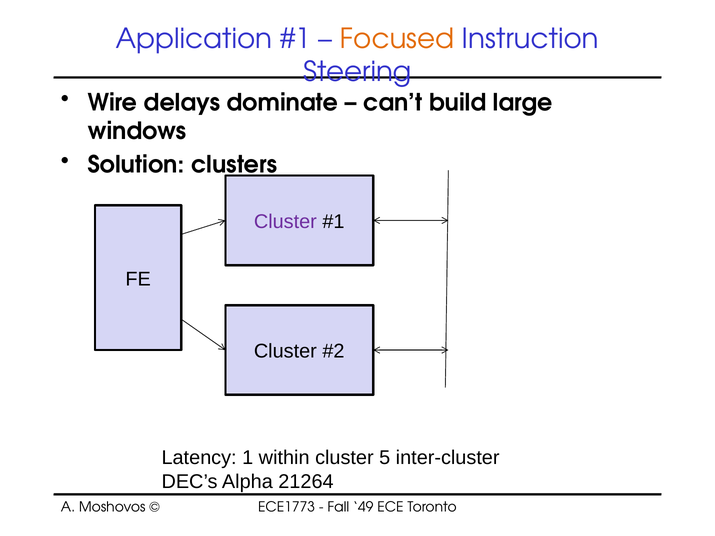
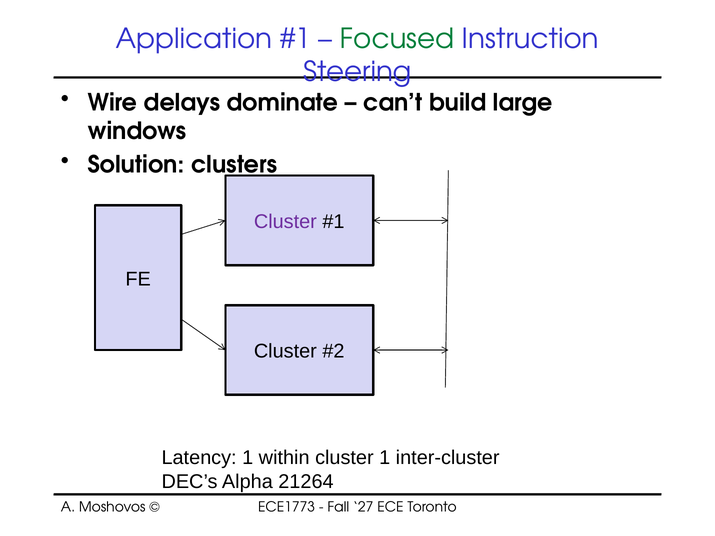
Focused colour: orange -> green (397, 39)
cluster 5: 5 -> 1 (385, 458)
49: 49 -> 27 (363, 507)
